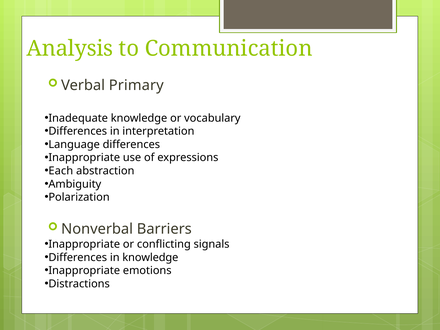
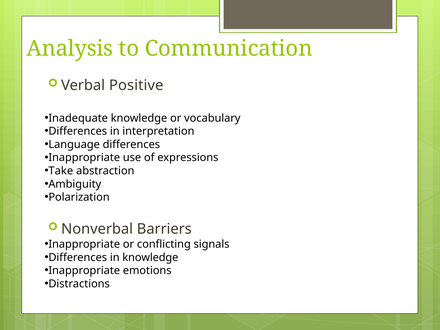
Primary: Primary -> Positive (136, 85)
Each: Each -> Take (61, 171)
